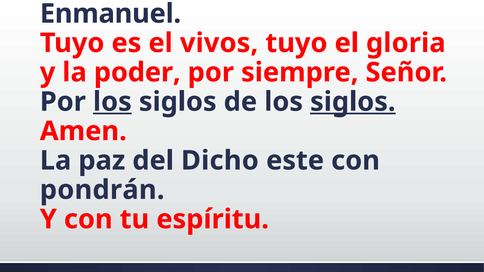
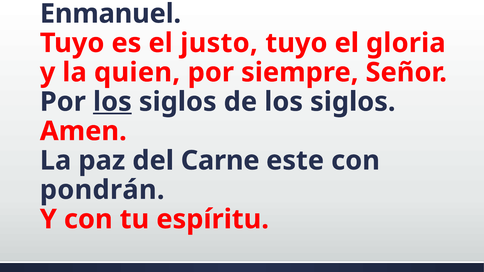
vivos: vivos -> justo (219, 43)
poder: poder -> quien (137, 72)
siglos underline: present -> none (353, 102)
Dicho: Dicho -> Carne (220, 161)
